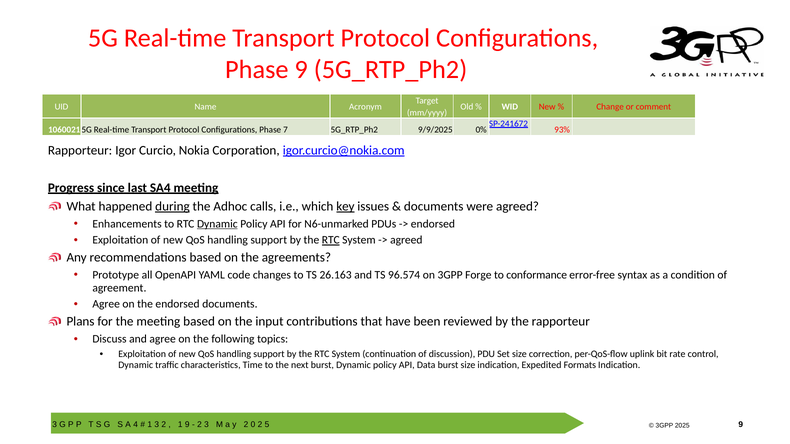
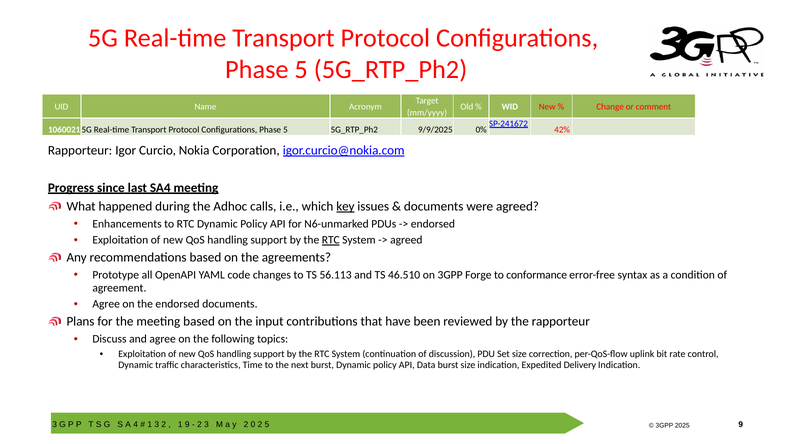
9: 9 -> 5 (301, 69)
7: 7 -> 5 (285, 130)
93%: 93% -> 42% (562, 130)
during underline: present -> none (172, 206)
Dynamic underline: present -> none (217, 224)
26.163: 26.163 -> 56.113 (336, 275)
96.574: 96.574 -> 46.510 (404, 275)
Formats: Formats -> Delivery (580, 366)
